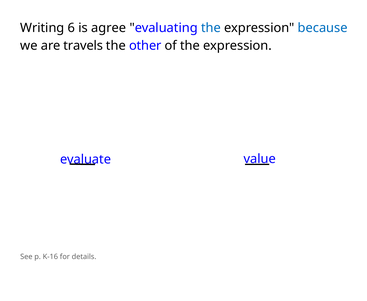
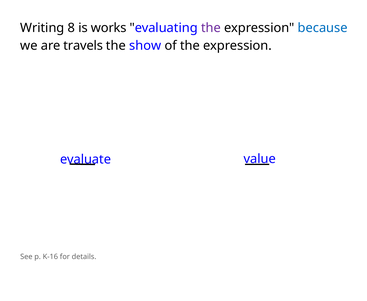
6: 6 -> 8 (71, 28)
agree: agree -> works (109, 28)
the colour: blue -> purple (211, 28)
other: other -> show (145, 46)
